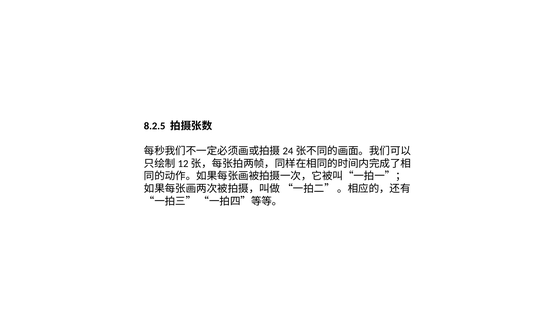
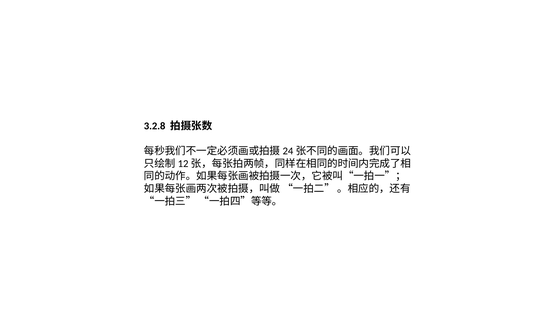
8.2.5: 8.2.5 -> 3.2.8 (155, 126)
